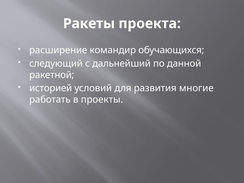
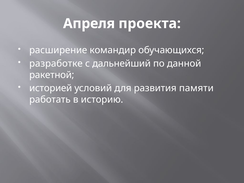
Ракеты: Ракеты -> Апреля (89, 24)
следующий: следующий -> разработке (56, 64)
многие: многие -> памяти (196, 88)
проекты: проекты -> историю (102, 100)
